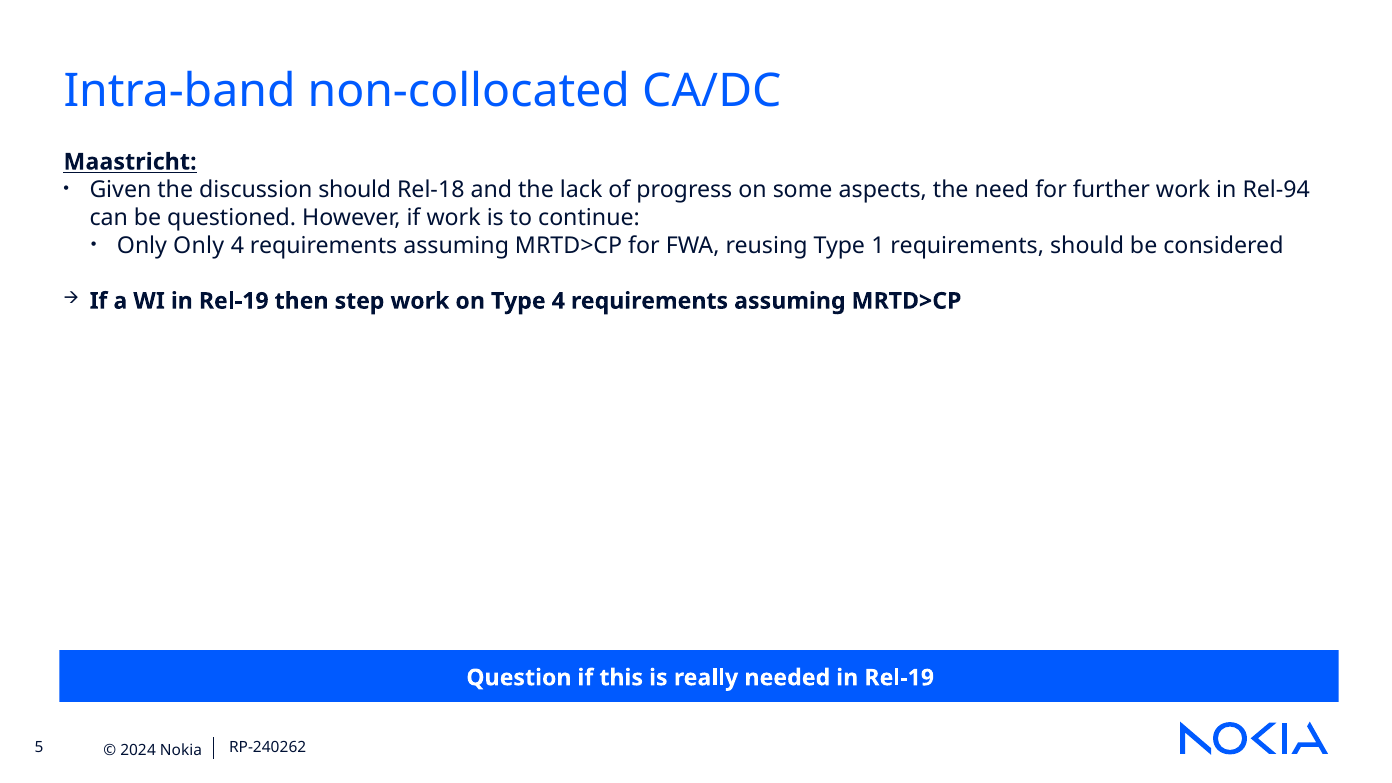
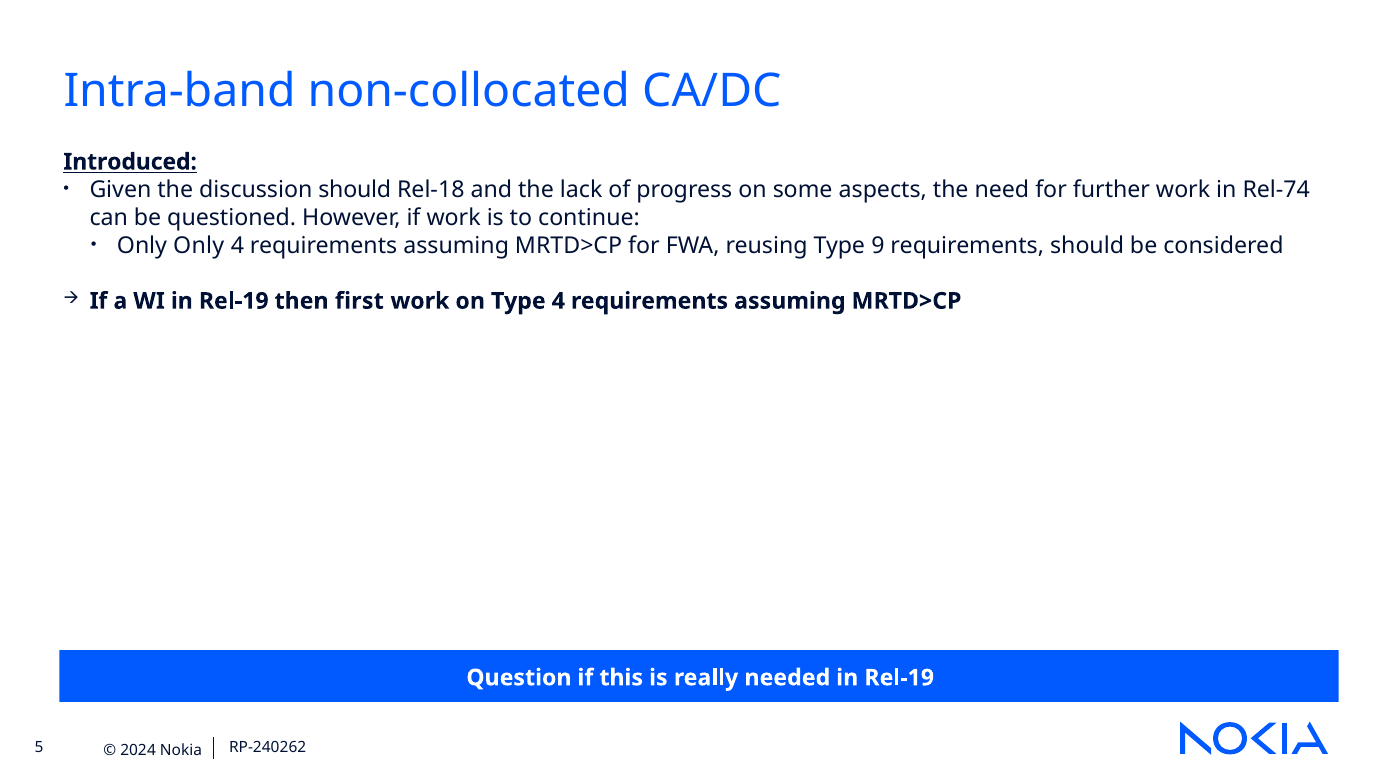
Maastricht: Maastricht -> Introduced (130, 162)
Rel-94: Rel-94 -> Rel-74 (1276, 190)
1: 1 -> 9 (878, 245)
step: step -> first (359, 301)
